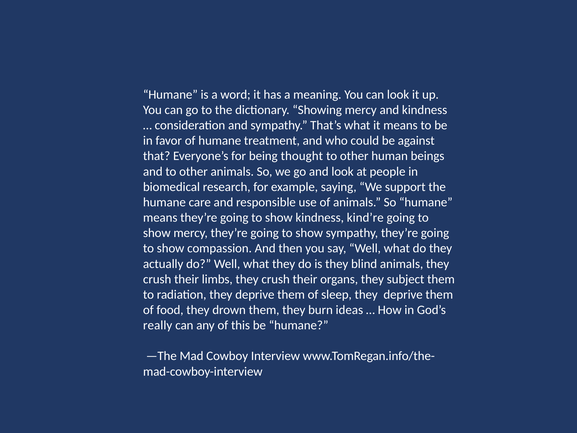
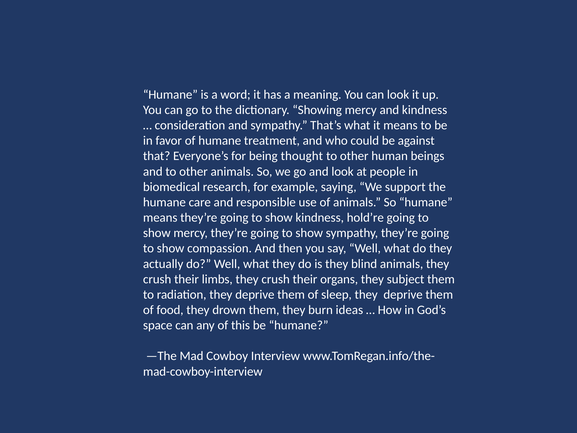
kind’re: kind’re -> hold’re (365, 217)
really: really -> space (158, 325)
